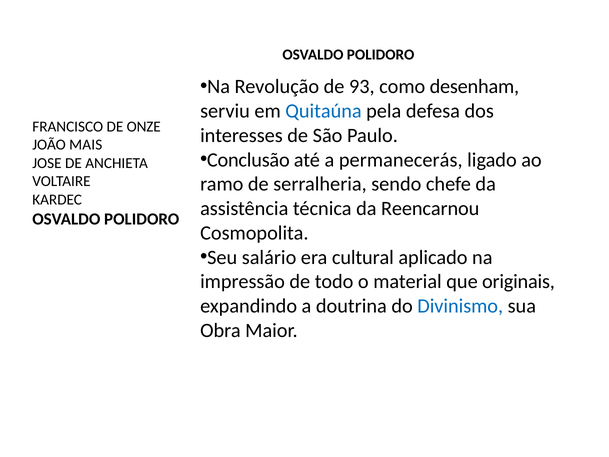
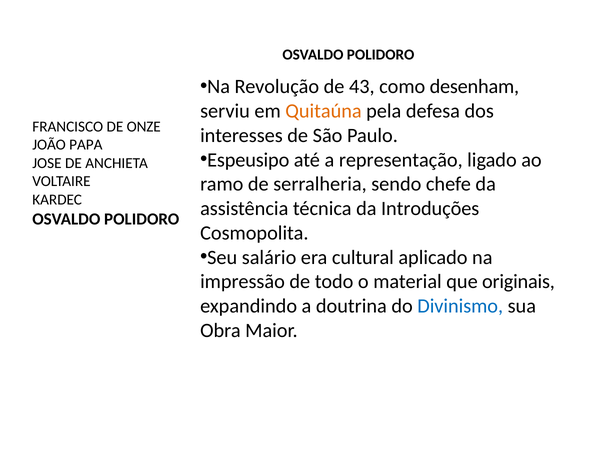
93: 93 -> 43 (362, 87)
Quitaúna colour: blue -> orange (324, 111)
MAIS: MAIS -> PAPA (86, 145)
Conclusão: Conclusão -> Espeusipo (248, 160)
permanecerás: permanecerás -> representação (401, 160)
Reencarnou: Reencarnou -> Introduções (430, 208)
